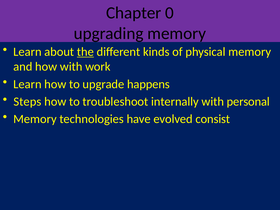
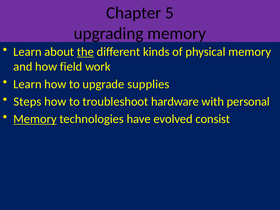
0: 0 -> 5 (169, 13)
how with: with -> field (71, 67)
happens: happens -> supplies (148, 84)
internally: internally -> hardware (175, 102)
Memory underline: none -> present (35, 119)
